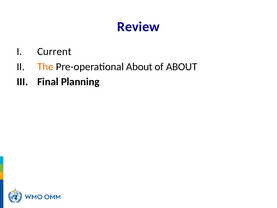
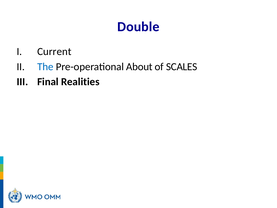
Review: Review -> Double (138, 27)
The colour: orange -> blue (45, 67)
of ABOUT: ABOUT -> SCALES (182, 67)
Planning: Planning -> Realities (80, 82)
